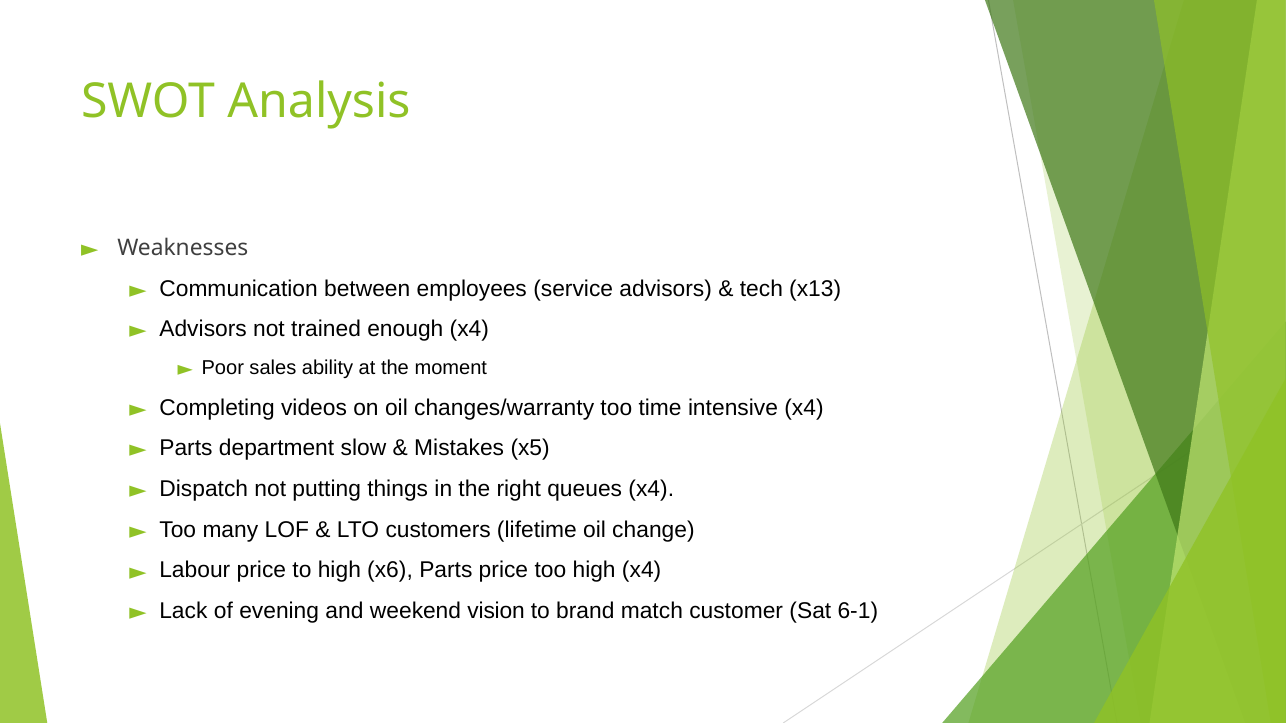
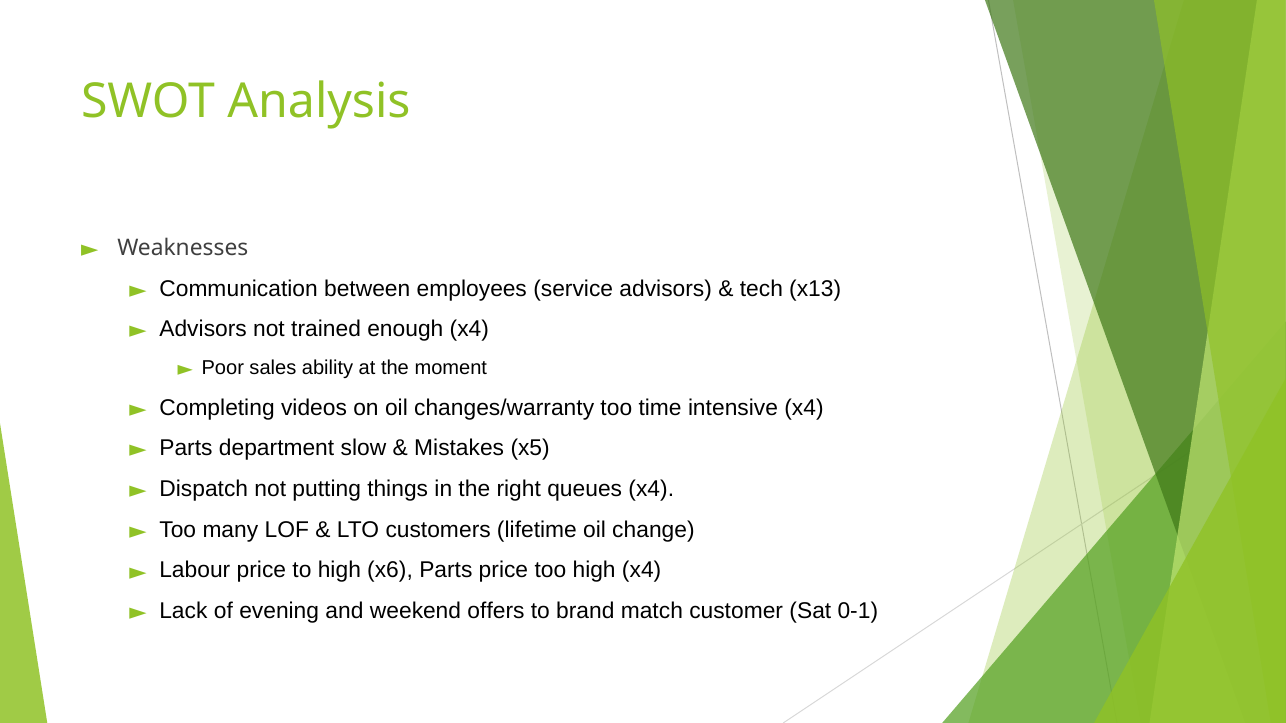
vision: vision -> offers (496, 611)
6-1: 6-1 -> 0-1 (858, 611)
